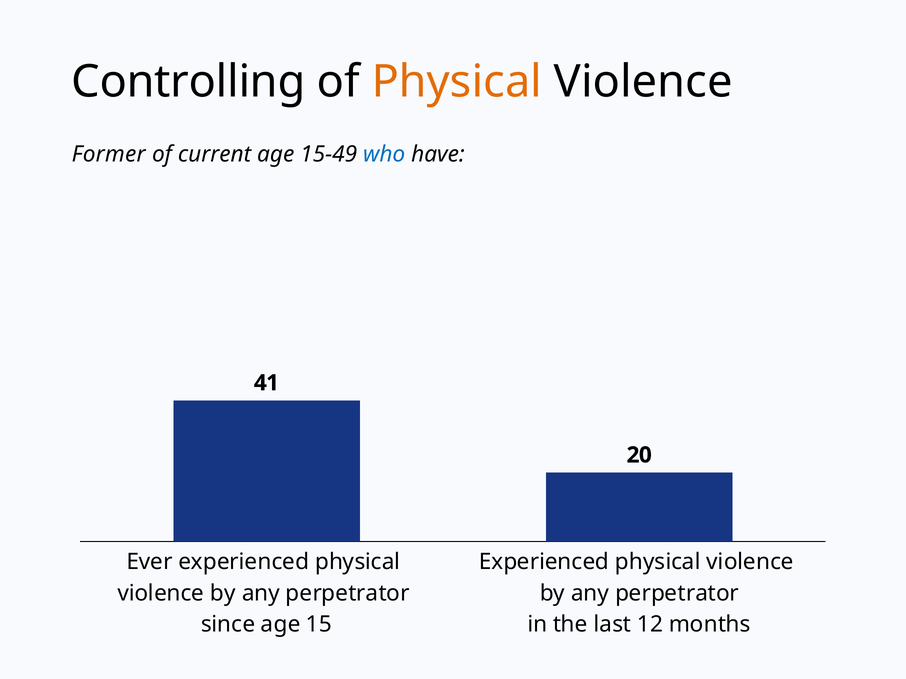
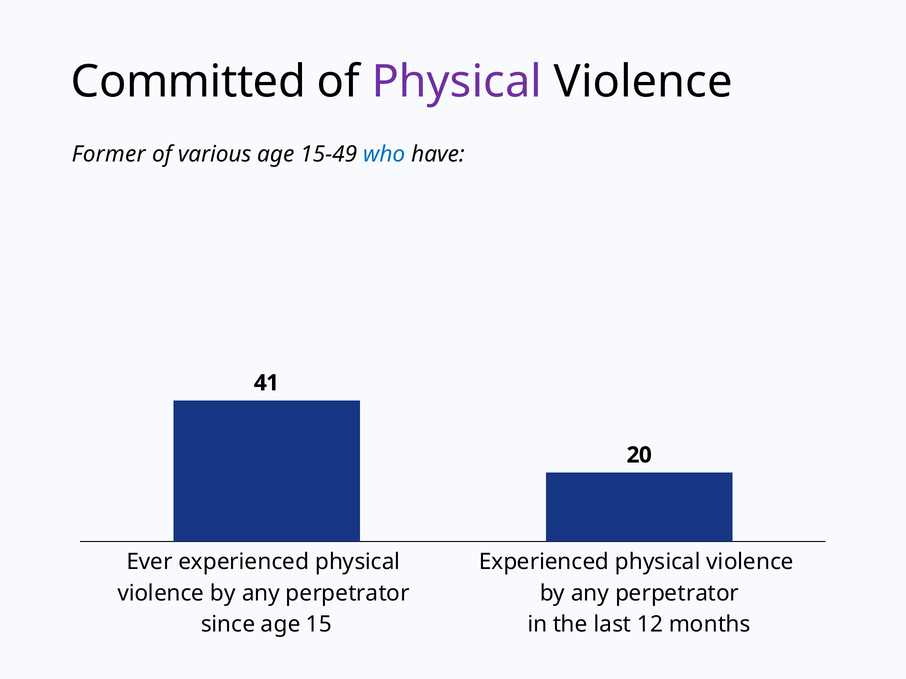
Controlling: Controlling -> Committed (188, 82)
Physical colour: orange -> purple (457, 82)
current: current -> various (215, 154)
